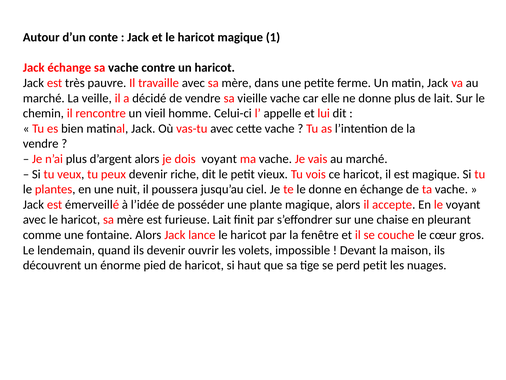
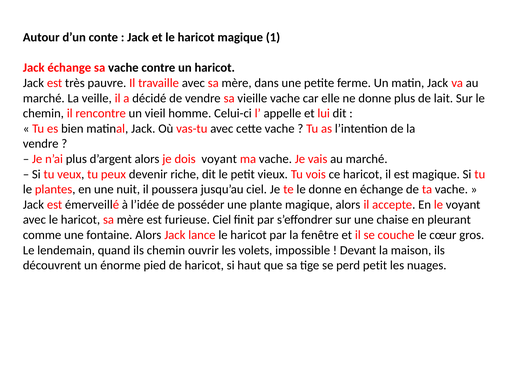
furieuse Lait: Lait -> Ciel (222, 219)
ils devenir: devenir -> chemin (166, 250)
